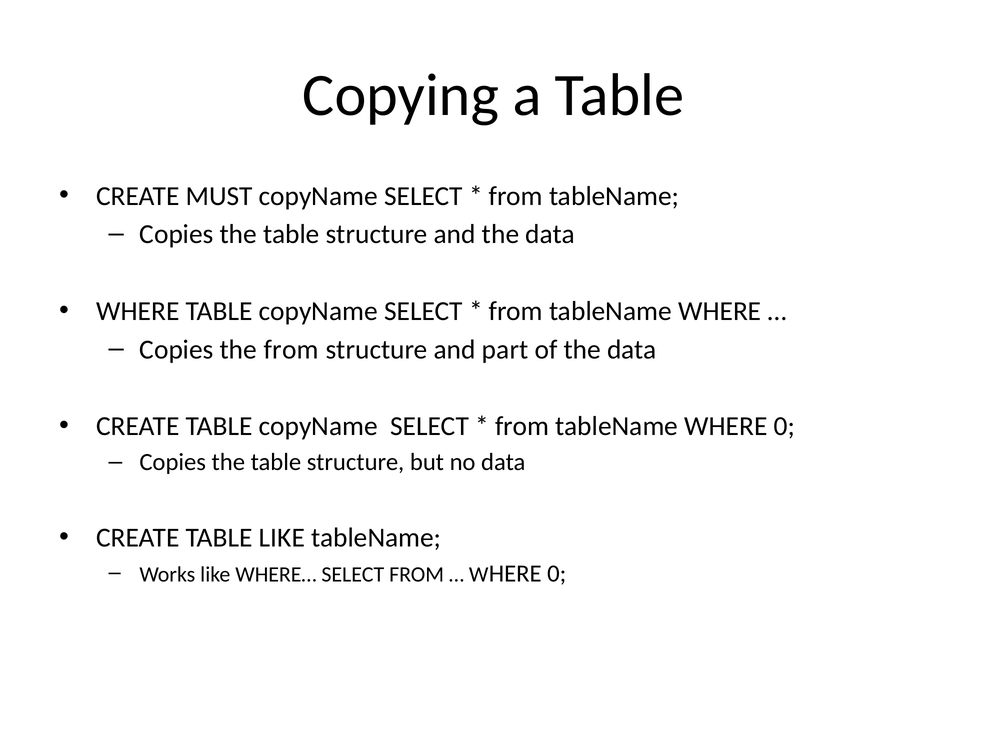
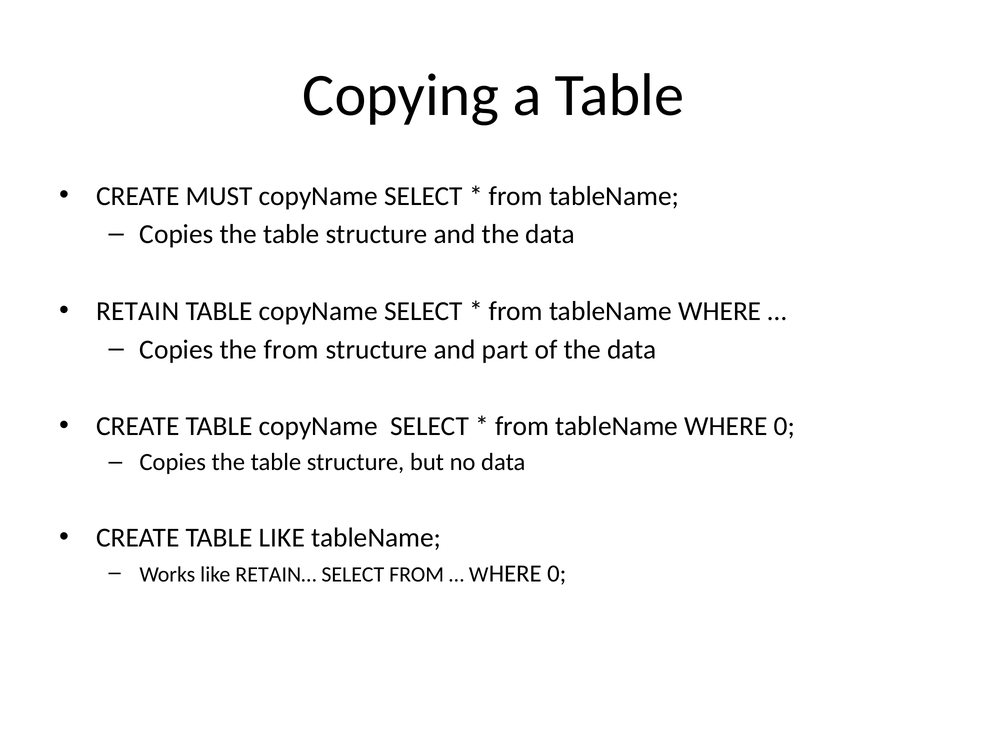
WHERE: WHERE -> RETAIN (138, 311)
WHERE…: WHERE… -> RETAIN… (276, 575)
